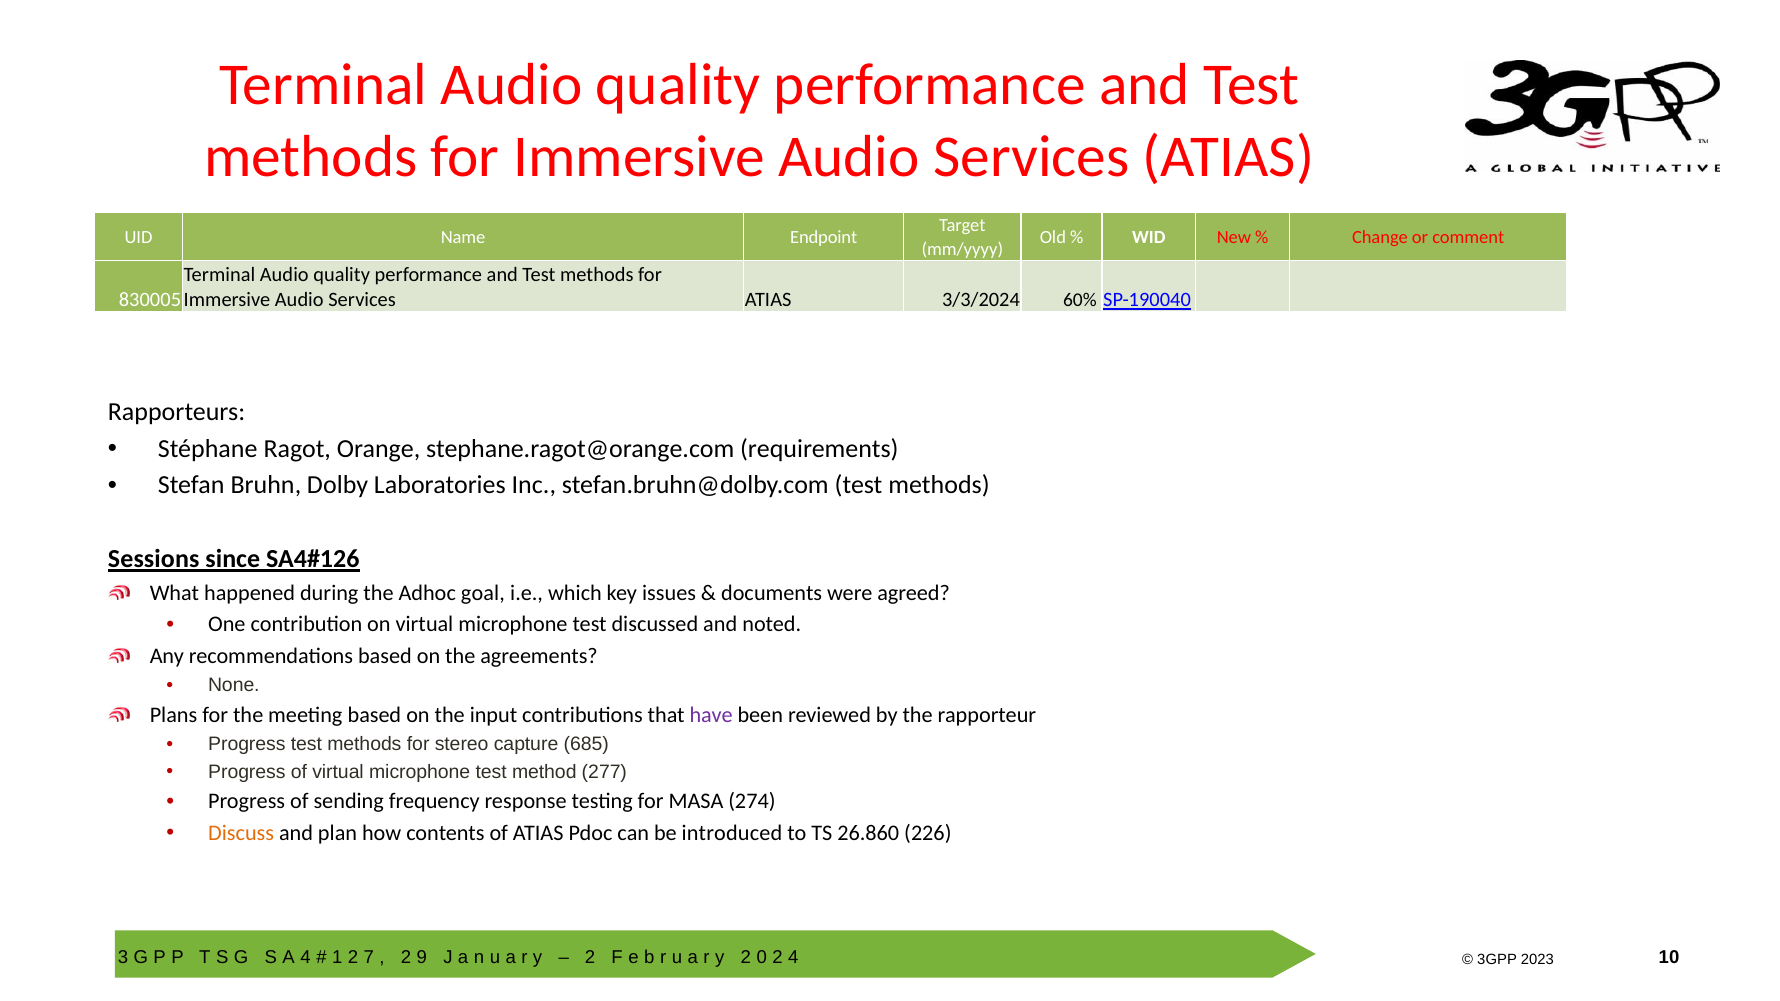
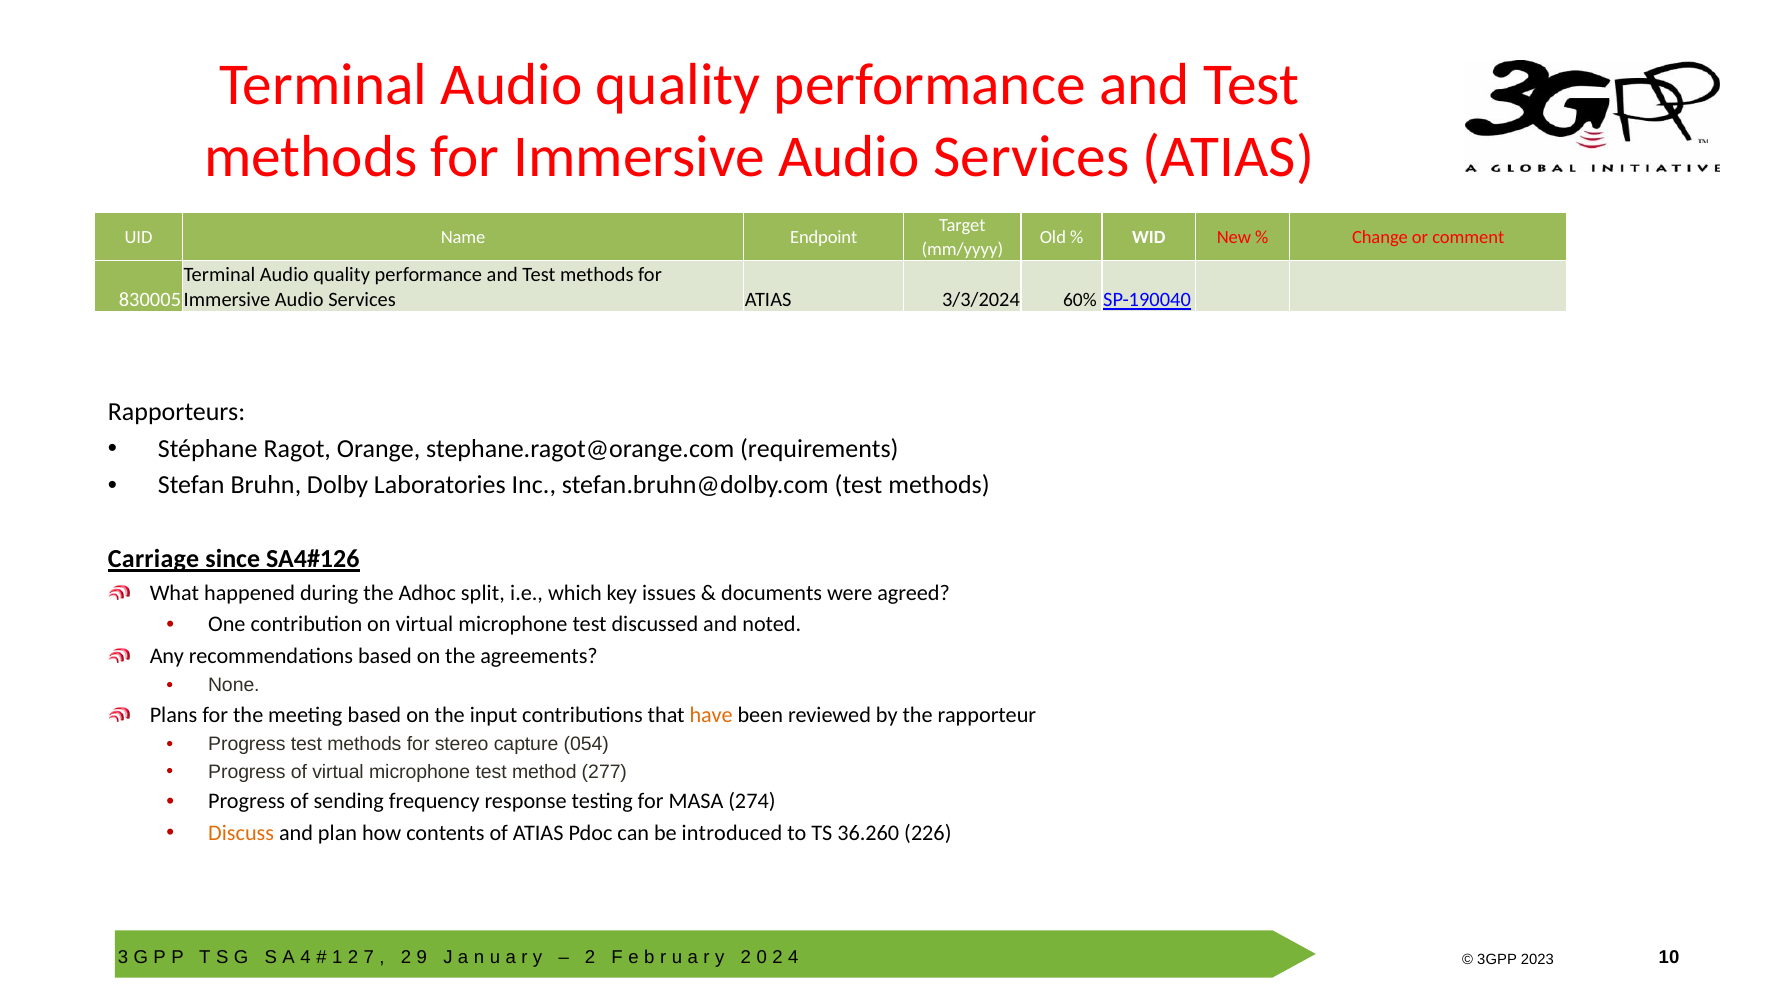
Sessions: Sessions -> Carriage (154, 559)
goal: goal -> split (483, 593)
have colour: purple -> orange (711, 715)
685: 685 -> 054 (586, 745)
26.860: 26.860 -> 36.260 (868, 833)
